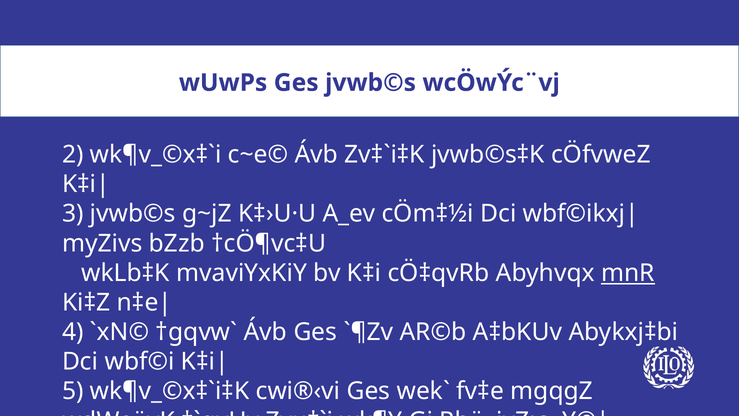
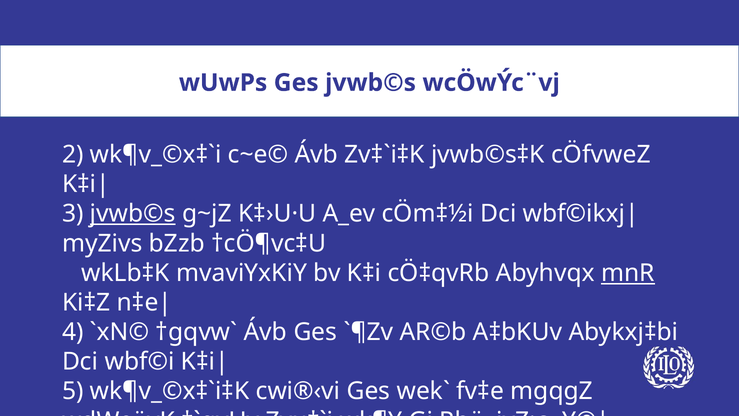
jvwb©s underline: none -> present (133, 214)
